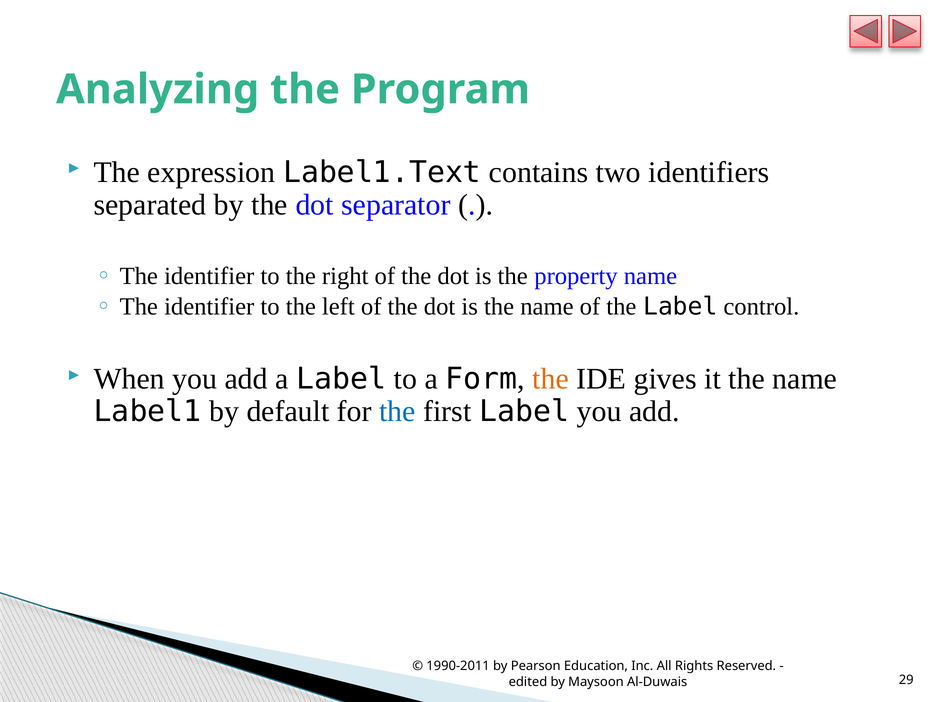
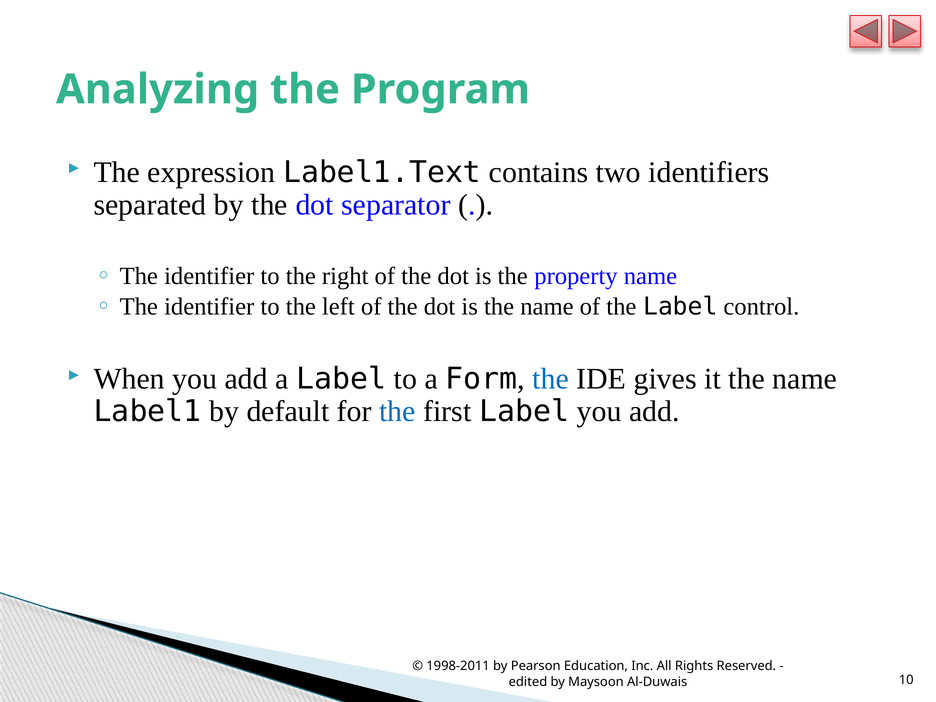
the colour: orange -> blue (551, 379)
1990-2011: 1990-2011 -> 1998-2011 (458, 666)
29: 29 -> 10 (906, 680)
